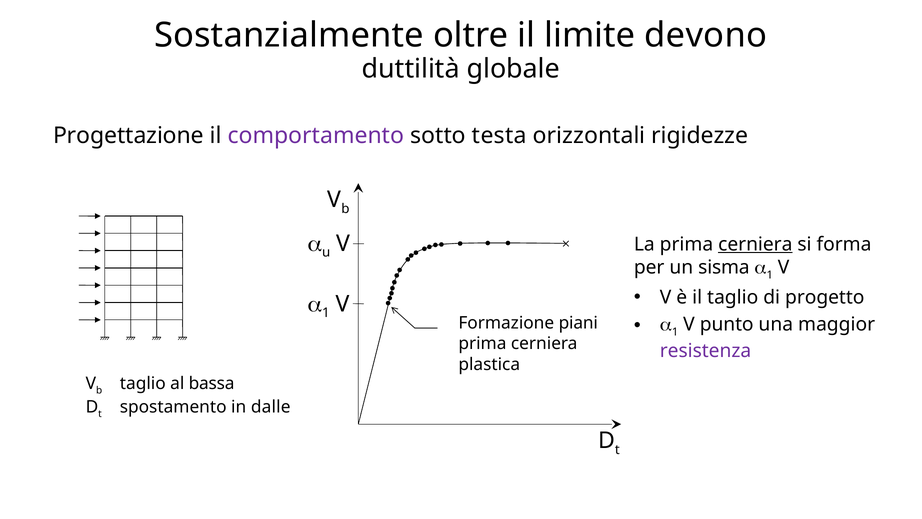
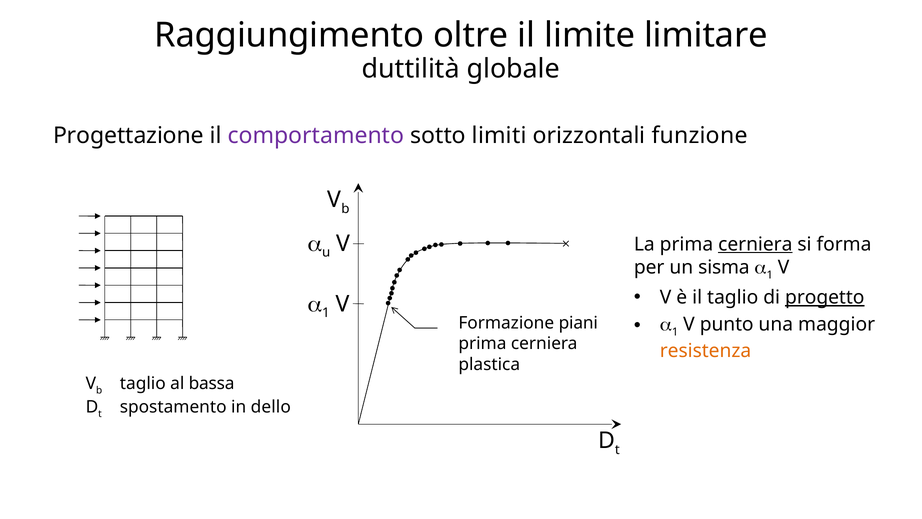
Sostanzialmente: Sostanzialmente -> Raggiungimento (289, 35)
devono: devono -> limitare (706, 35)
testa: testa -> limiti (499, 135)
rigidezze: rigidezze -> funzione (700, 135)
progetto underline: none -> present (825, 297)
resistenza colour: purple -> orange (706, 350)
dalle: dalle -> dello (271, 407)
